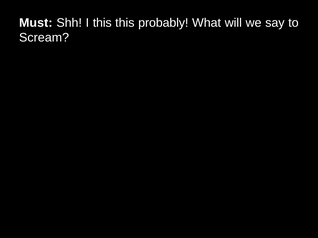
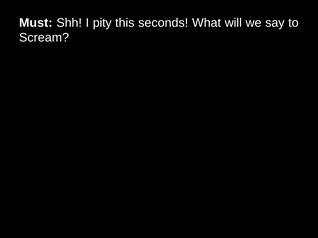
I this: this -> pity (102, 23)
probably: probably -> seconds (163, 23)
